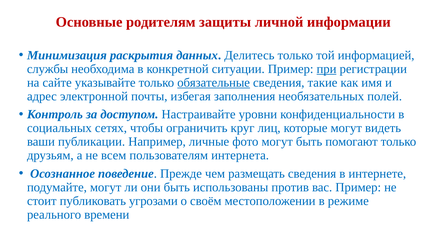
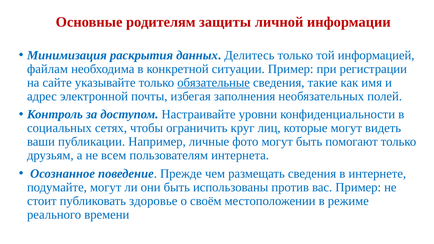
службы: службы -> файлам (47, 69)
при underline: present -> none (327, 69)
угрозами: угрозами -> здоровье (153, 201)
